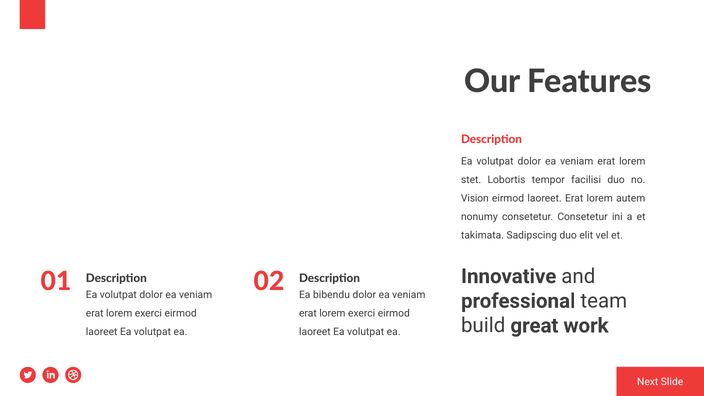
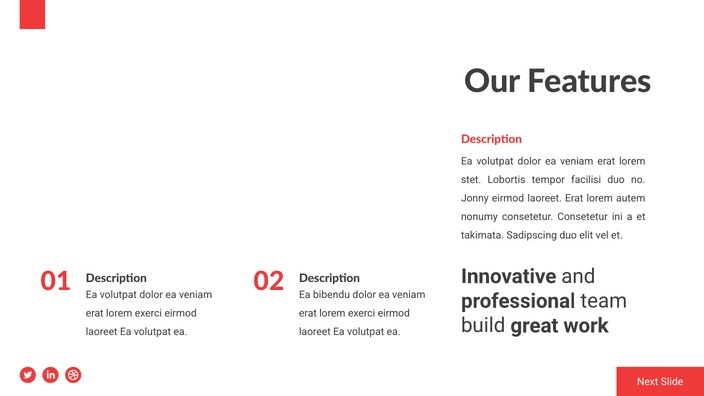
Vision: Vision -> Jonny (475, 198)
